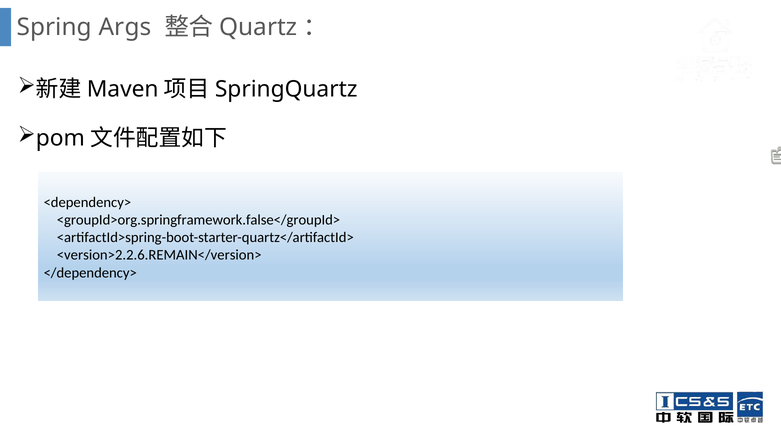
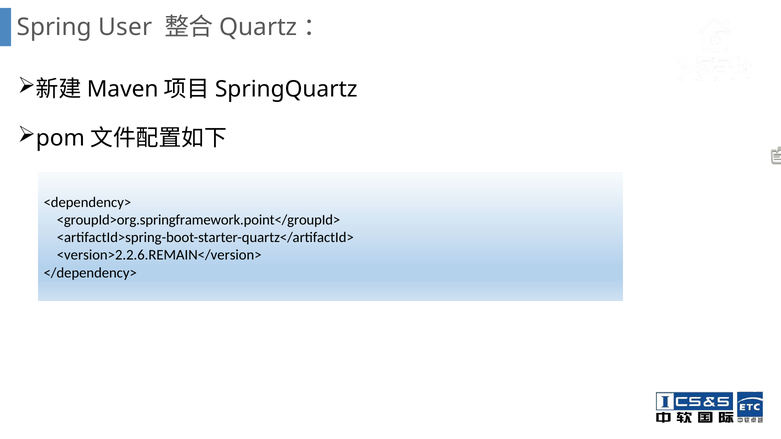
Args: Args -> User (125, 27)
<groupId>org.springframework.false</groupId>: <groupId>org.springframework.false</groupId> -> <groupId>org.springframework.point</groupId> (199, 220)
